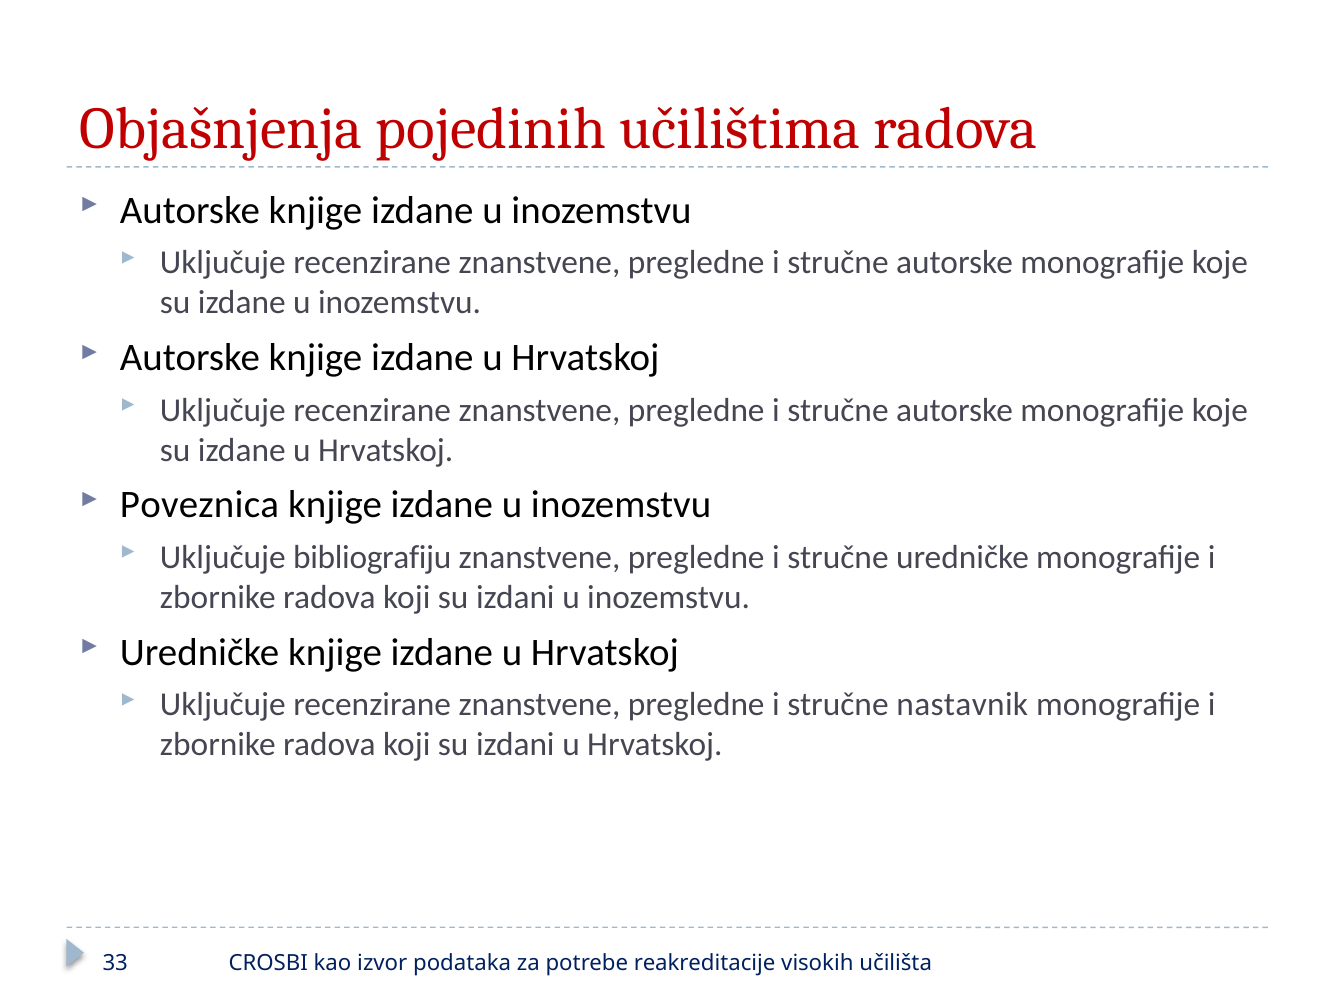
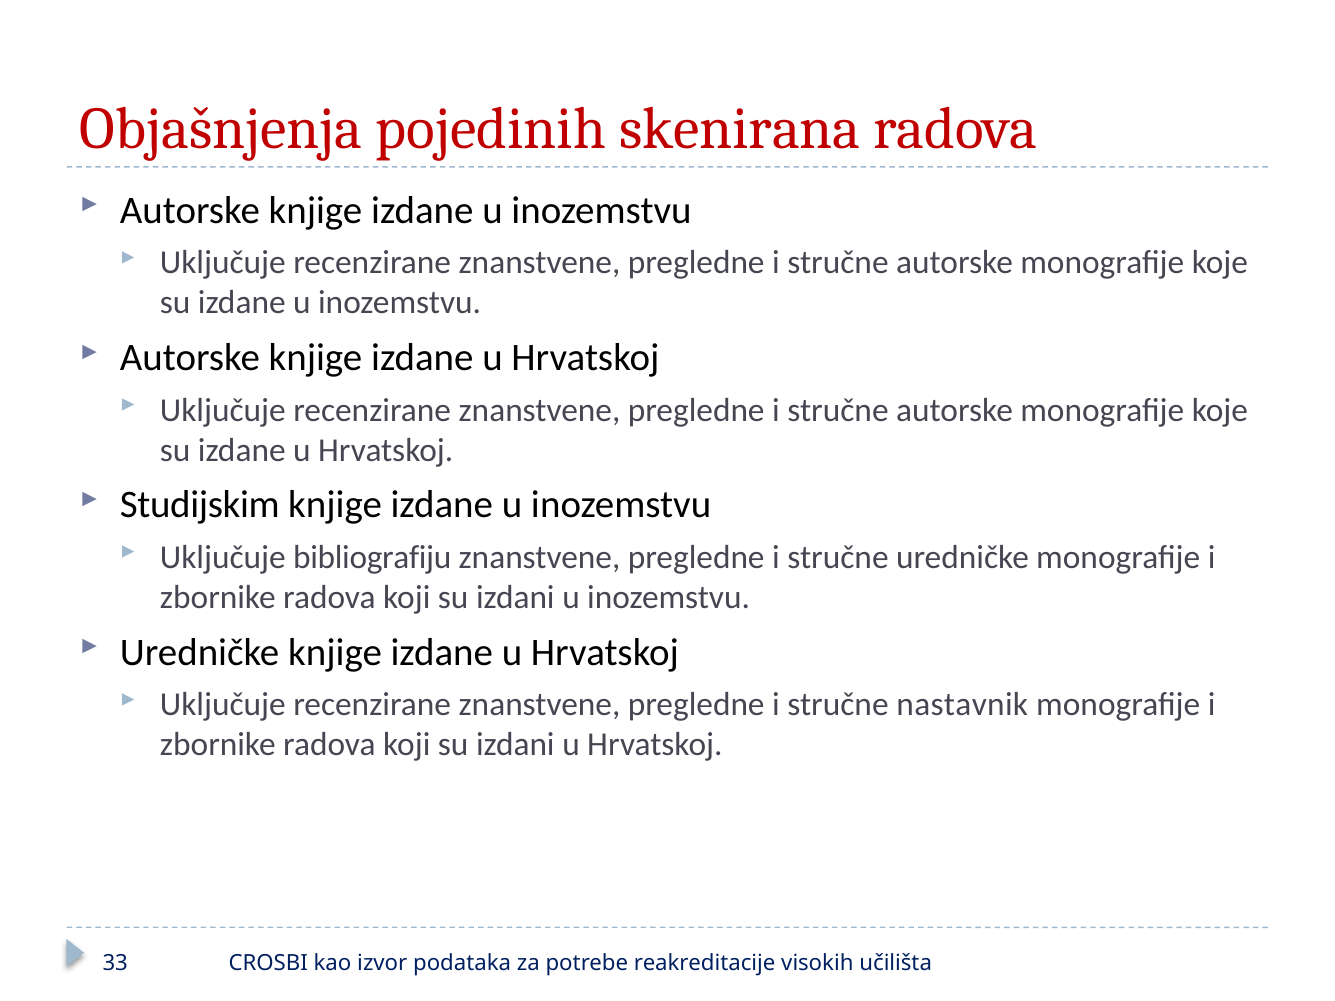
učilištima: učilištima -> skenirana (740, 129)
Poveznica: Poveznica -> Studijskim (200, 505)
